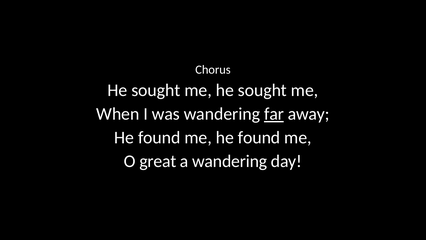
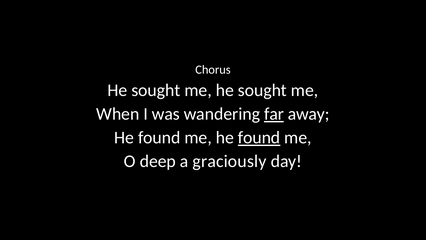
found underline: none -> present (259, 137)
great: great -> deep (158, 161)
a wandering: wandering -> graciously (229, 161)
